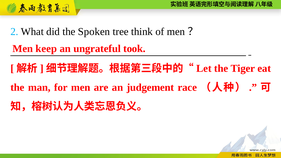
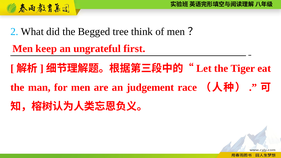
Spoken: Spoken -> Begged (94, 32)
took: took -> first (134, 49)
